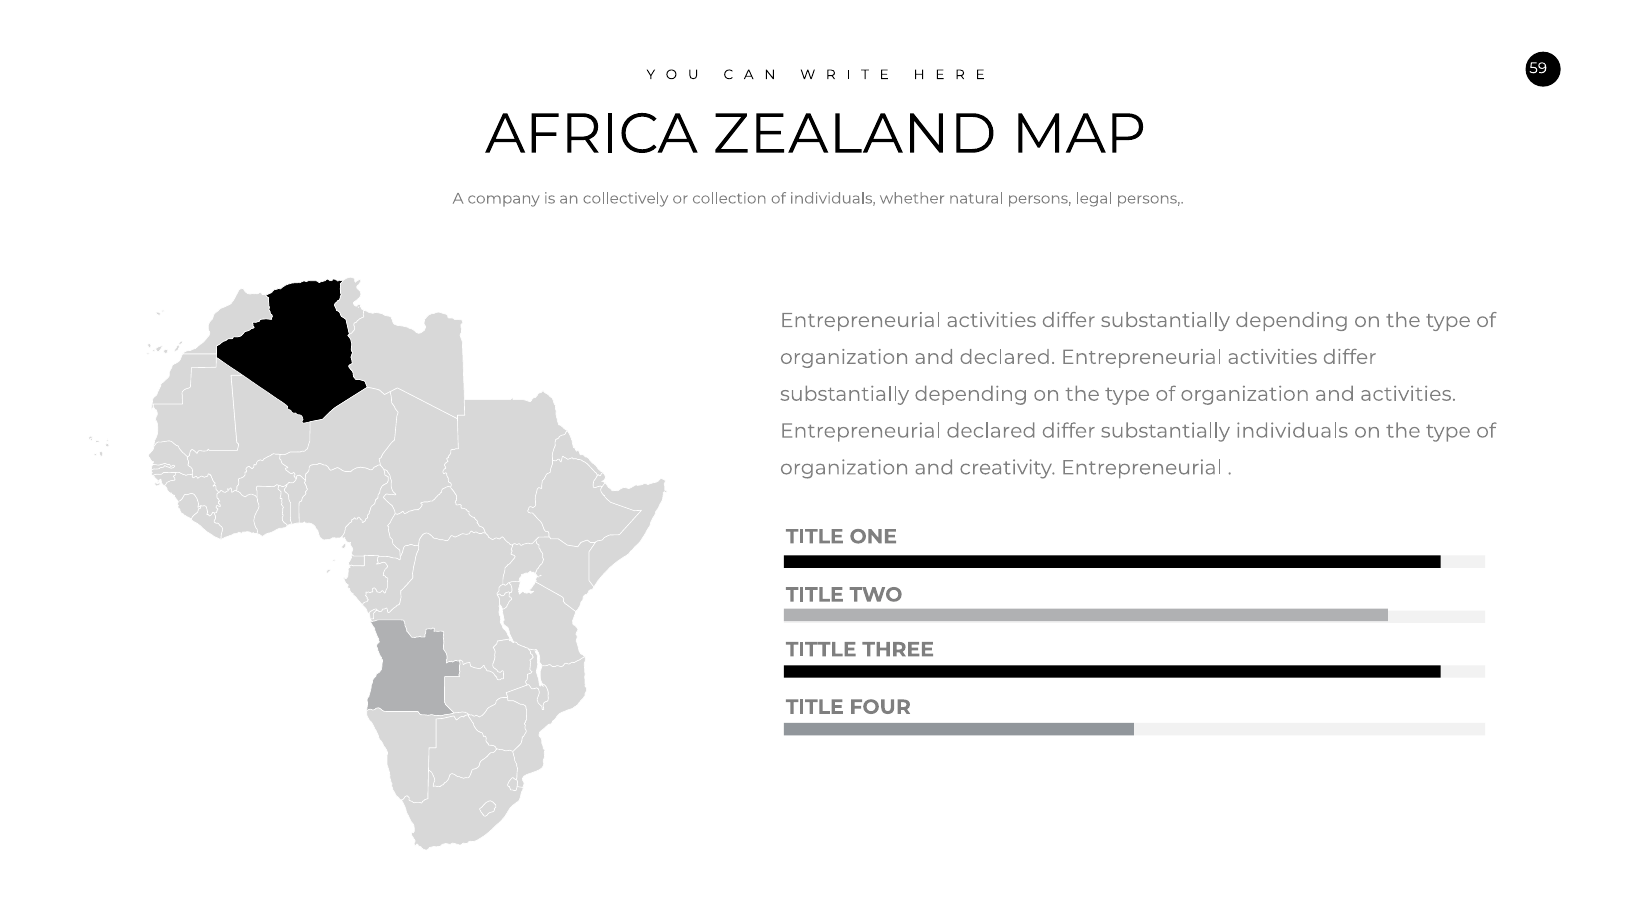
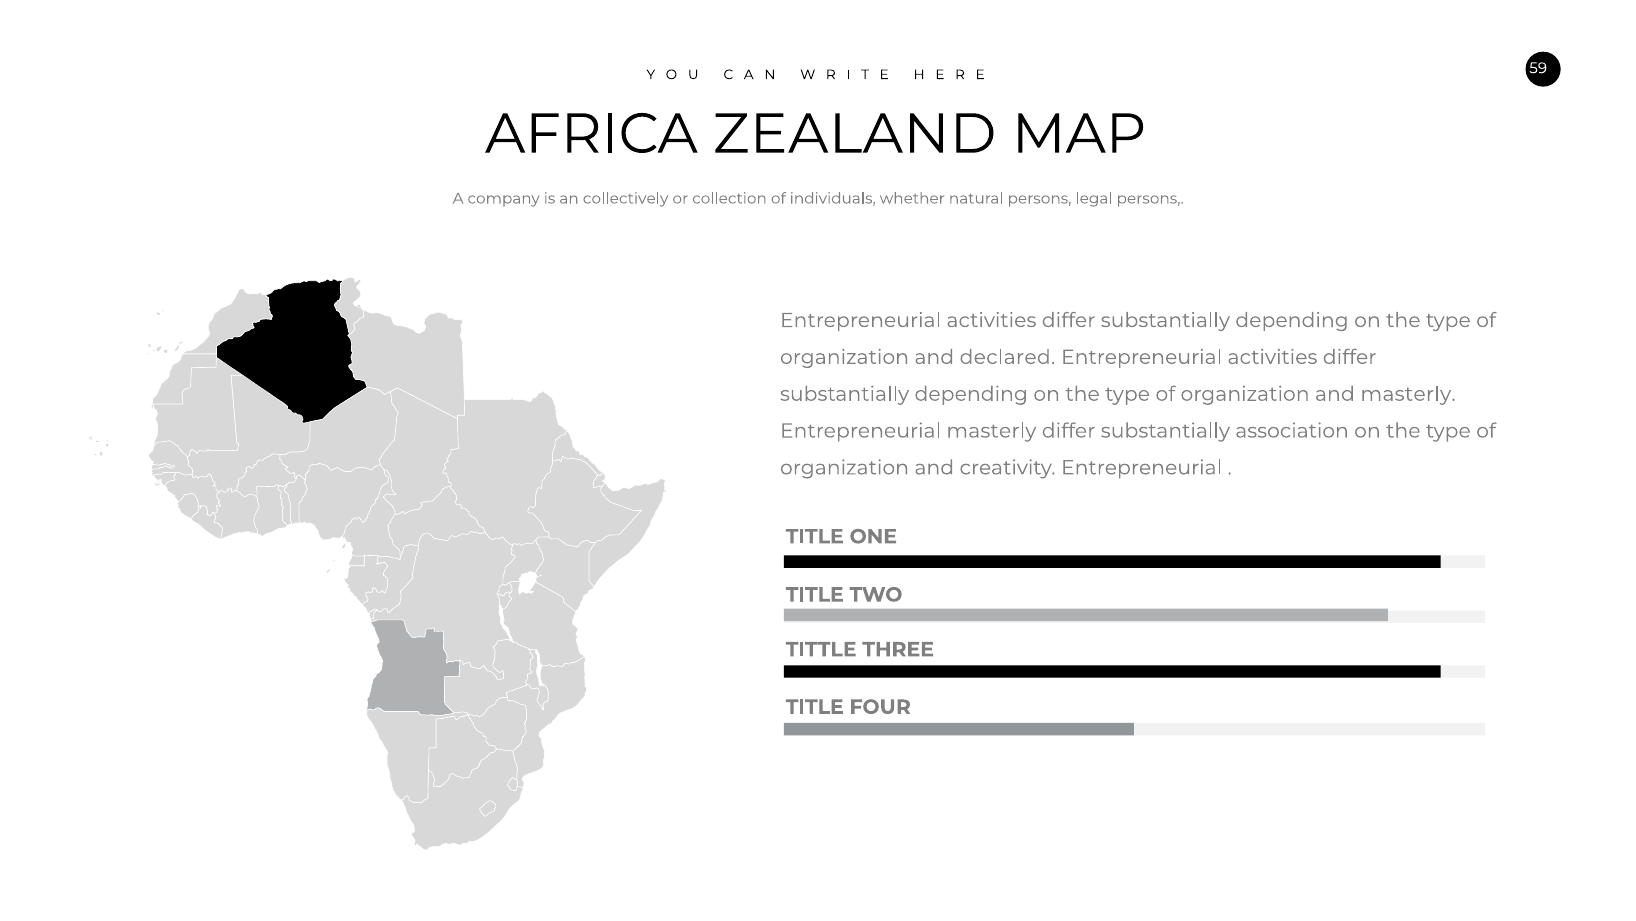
and activities: activities -> masterly (1408, 394)
Entrepreneurial declared: declared -> masterly (991, 431)
substantially individuals: individuals -> association (1292, 431)
